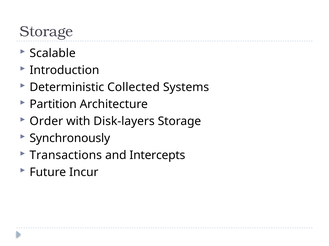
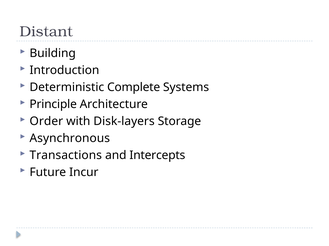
Storage: Storage -> Distant (46, 32)
Scalable: Scalable -> Building (53, 53)
Collected: Collected -> Complete (134, 88)
Partition: Partition -> Principle (53, 105)
Synchronously: Synchronously -> Asynchronous (70, 139)
